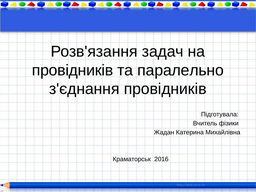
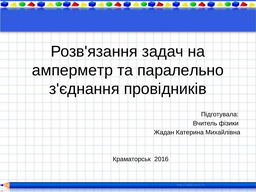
провідників: провідників -> амперметр (72, 70)
